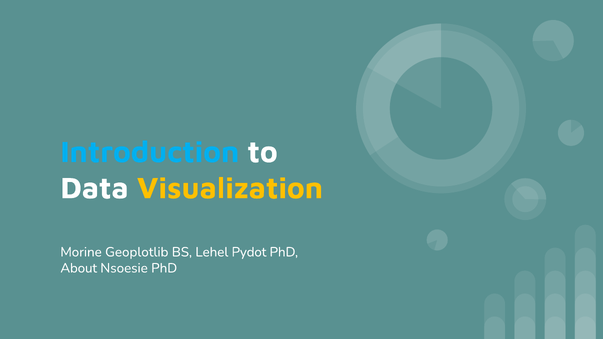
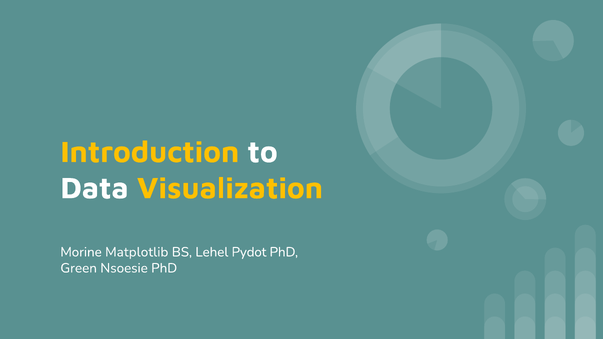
Introduction colour: light blue -> yellow (150, 152)
Geoplotlib: Geoplotlib -> Matplotlib (137, 252)
About: About -> Green (79, 268)
